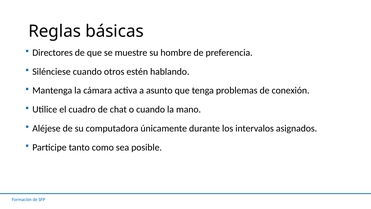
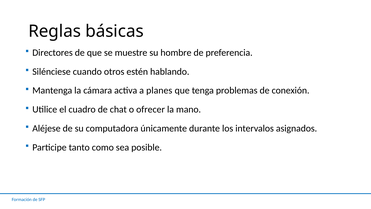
asunto: asunto -> planes (159, 90)
o cuando: cuando -> ofrecer (151, 109)
